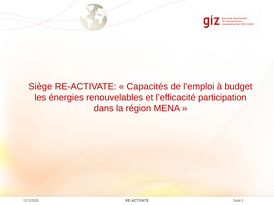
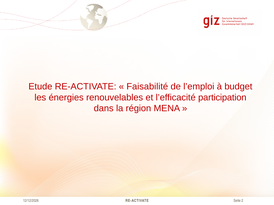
Siège: Siège -> Etude (40, 87)
Capacités: Capacités -> Faisabilité (147, 87)
